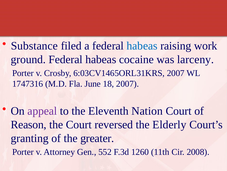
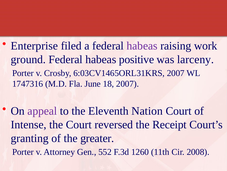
Substance: Substance -> Enterprise (34, 46)
habeas colour: blue -> purple (142, 46)
cocaine: cocaine -> positive (136, 59)
Reason: Reason -> Intense (29, 124)
Elderly: Elderly -> Receipt (170, 124)
